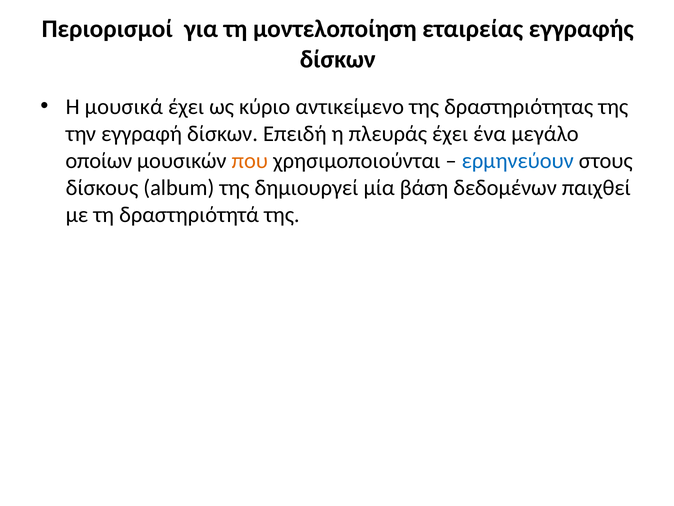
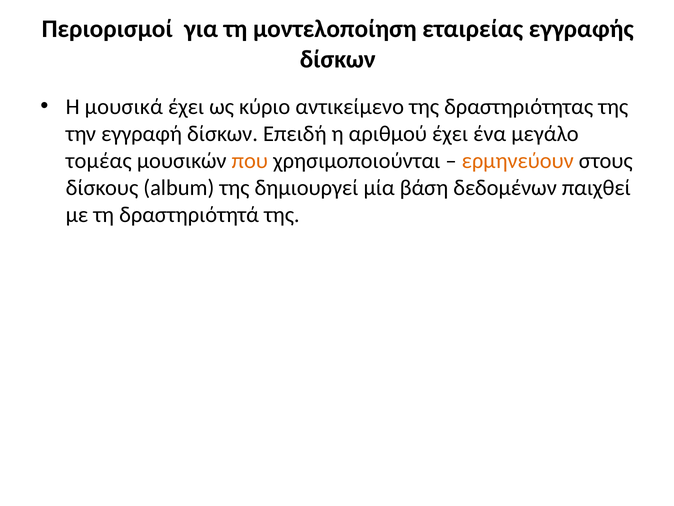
πλευράς: πλευράς -> αριθμού (388, 134)
οποίων: οποίων -> τομέας (99, 161)
ερμηνεύουν colour: blue -> orange (518, 161)
